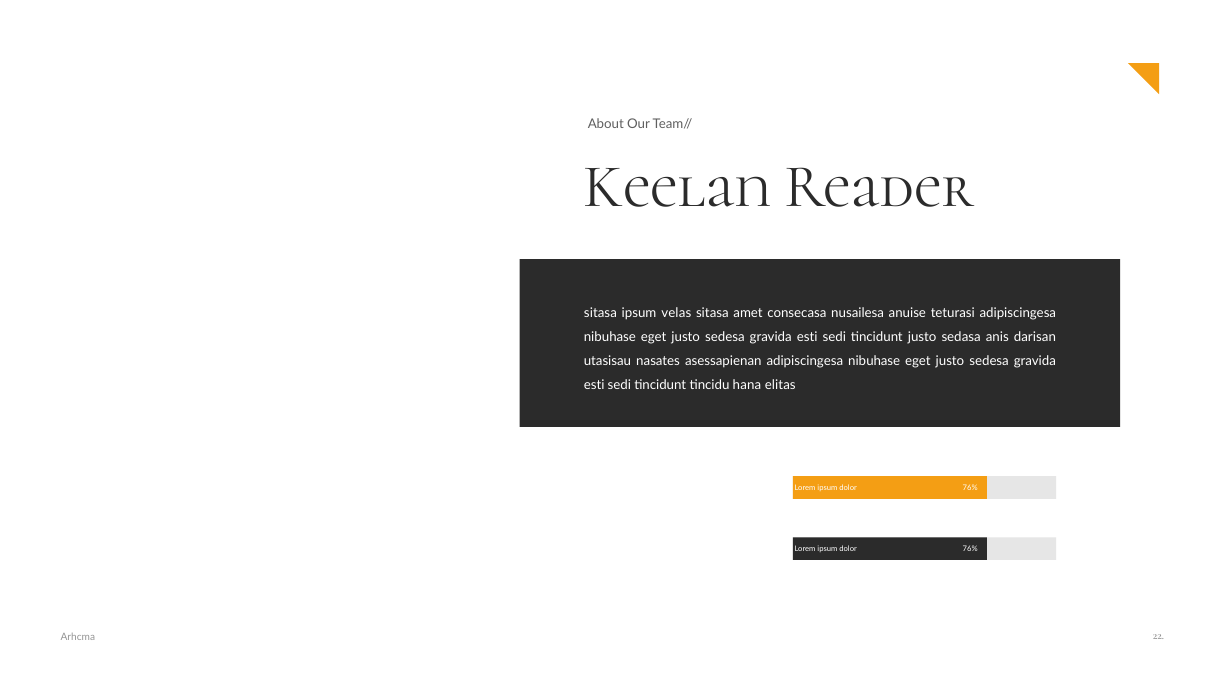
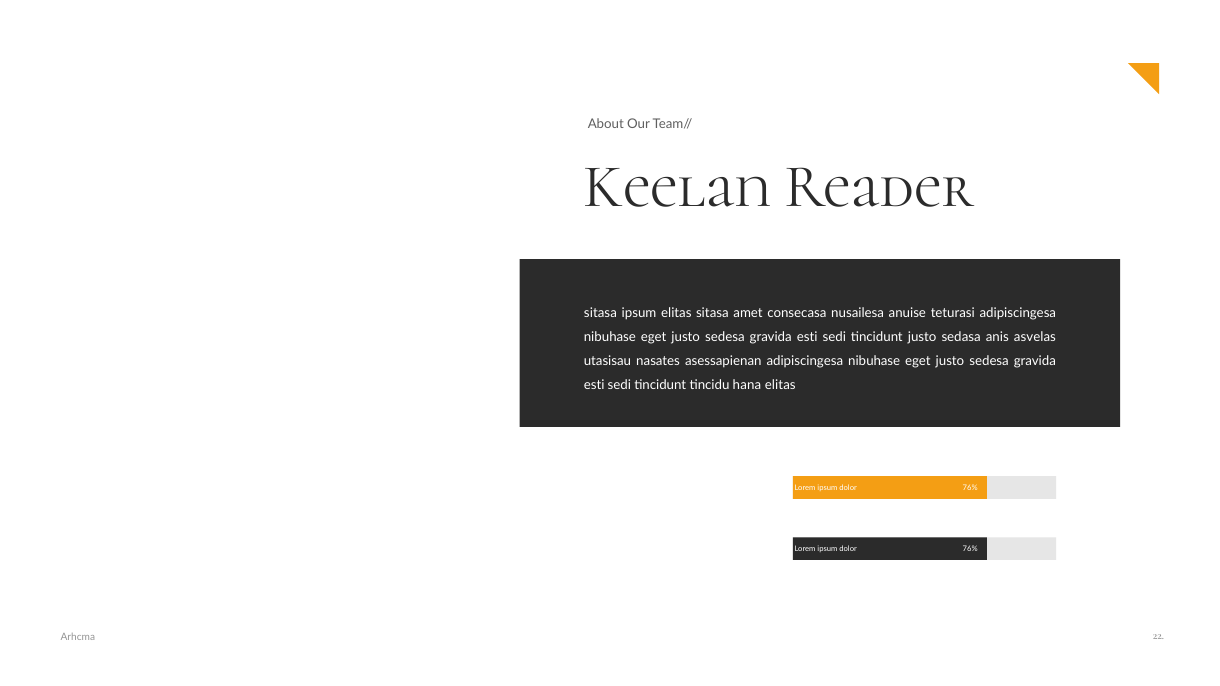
ipsum velas: velas -> elitas (676, 313)
darisan: darisan -> asvelas (1035, 337)
